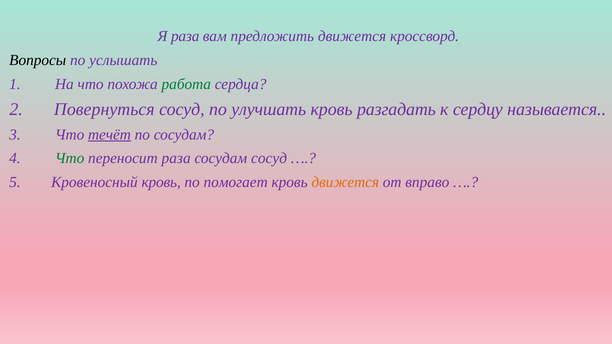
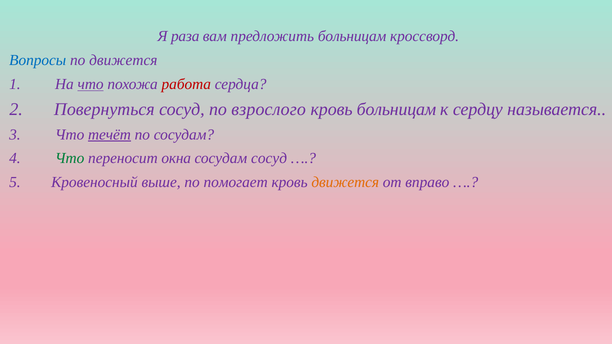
предложить движется: движется -> больницам (352, 36)
Вопросы colour: black -> blue (38, 60)
по услышать: услышать -> движется (123, 60)
что underline: none -> present (91, 84)
работа colour: green -> red (186, 84)
улучшать: улучшать -> взрослого (269, 109)
кровь разгадать: разгадать -> больницам (396, 109)
переносит раза: раза -> окна (176, 158)
Кровеносный кровь: кровь -> выше (161, 182)
